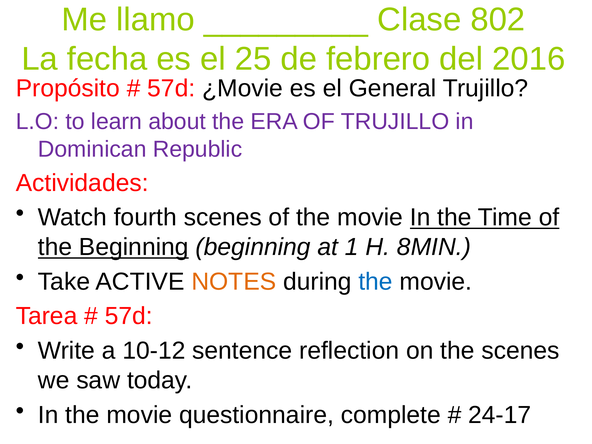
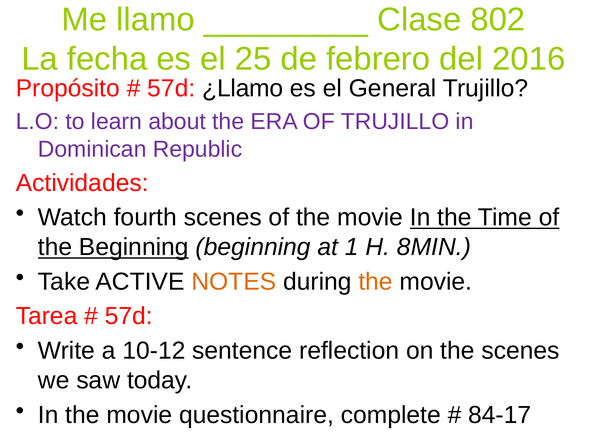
¿Movie: ¿Movie -> ¿Llamo (243, 89)
the colour: blue -> orange (376, 282)
24-17: 24-17 -> 84-17 (500, 415)
